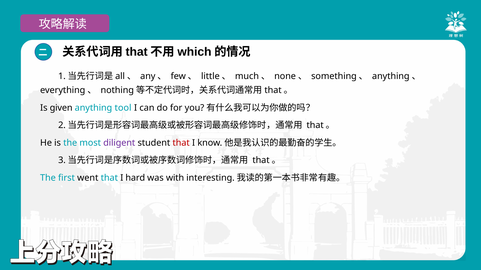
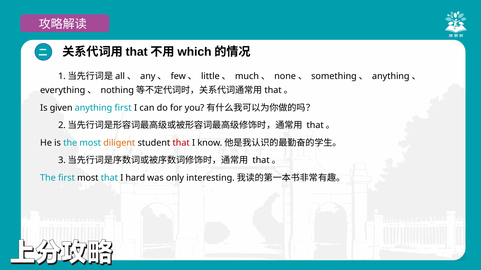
anything tool: tool -> first (123, 108)
diligent colour: purple -> orange (119, 143)
first went: went -> most (88, 178)
with: with -> only (175, 178)
